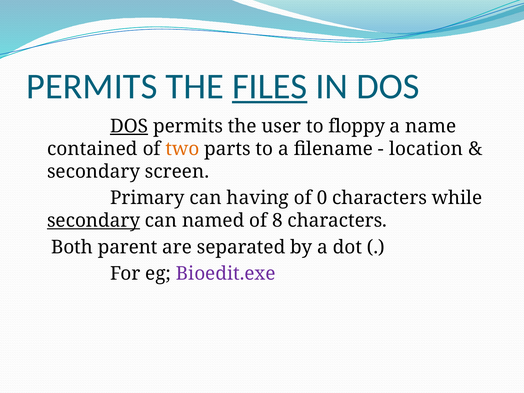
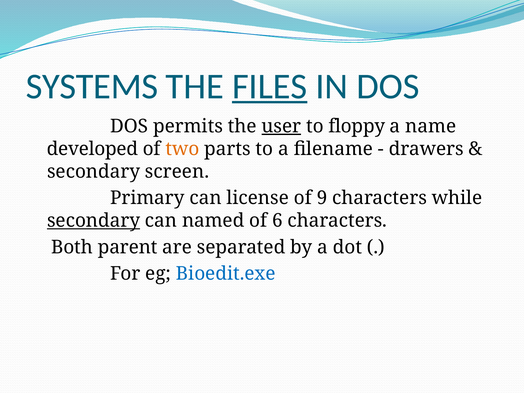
PERMITS: PERMITS -> SYSTEMS (92, 87)
DOS underline: present -> none (129, 126)
user underline: none -> present (281, 126)
contained: contained -> developed (92, 149)
location: location -> drawers (426, 149)
having: having -> license (258, 198)
0: 0 -> 9 (322, 198)
8: 8 -> 6 (277, 221)
Bioedit.exe colour: purple -> blue (226, 274)
